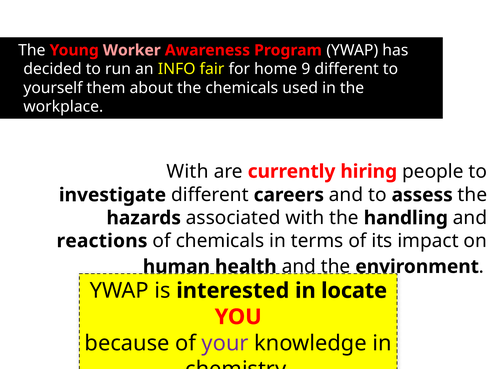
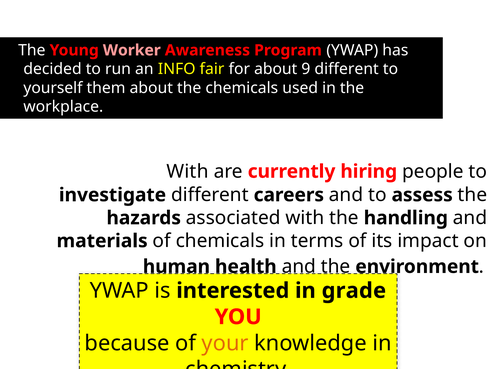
for home: home -> about (276, 69)
reactions: reactions -> materials (102, 241)
locate: locate -> grade (354, 291)
your colour: purple -> orange (225, 343)
